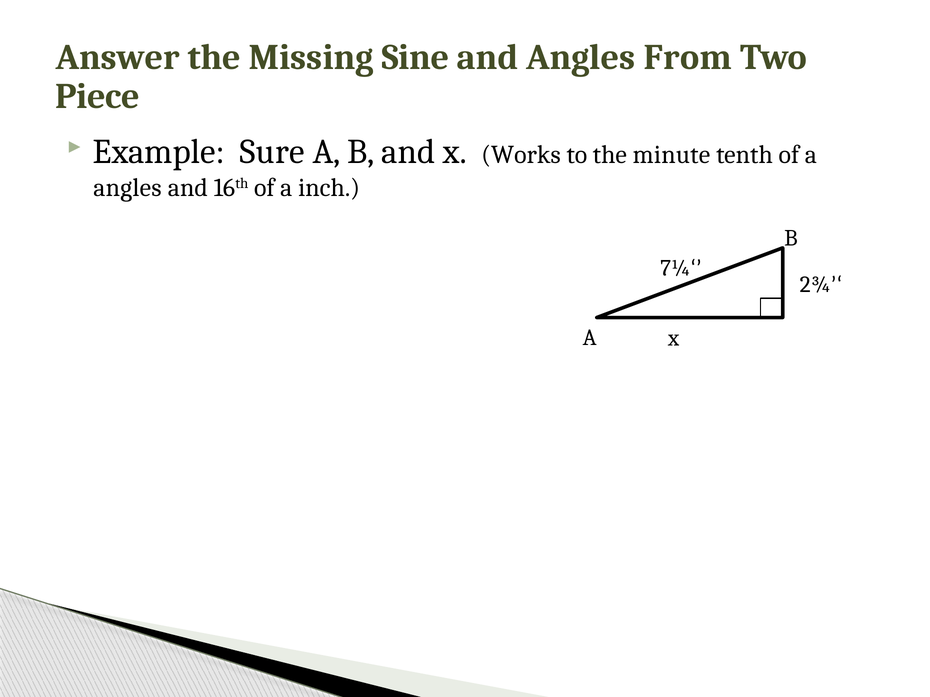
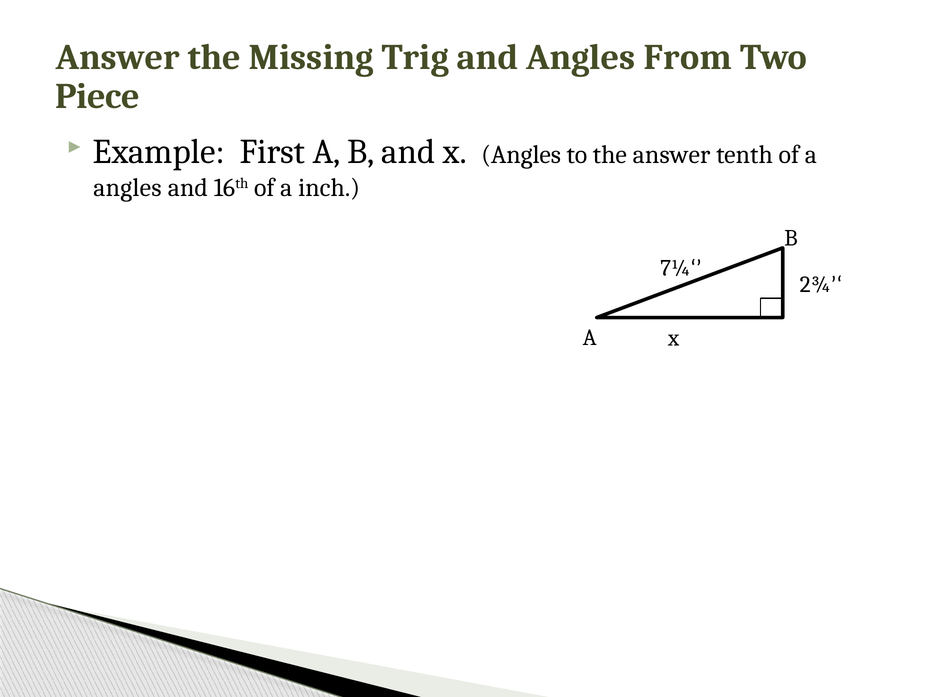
Sine: Sine -> Trig (415, 57)
Sure: Sure -> First (273, 152)
x Works: Works -> Angles (521, 155)
the minute: minute -> answer (671, 155)
